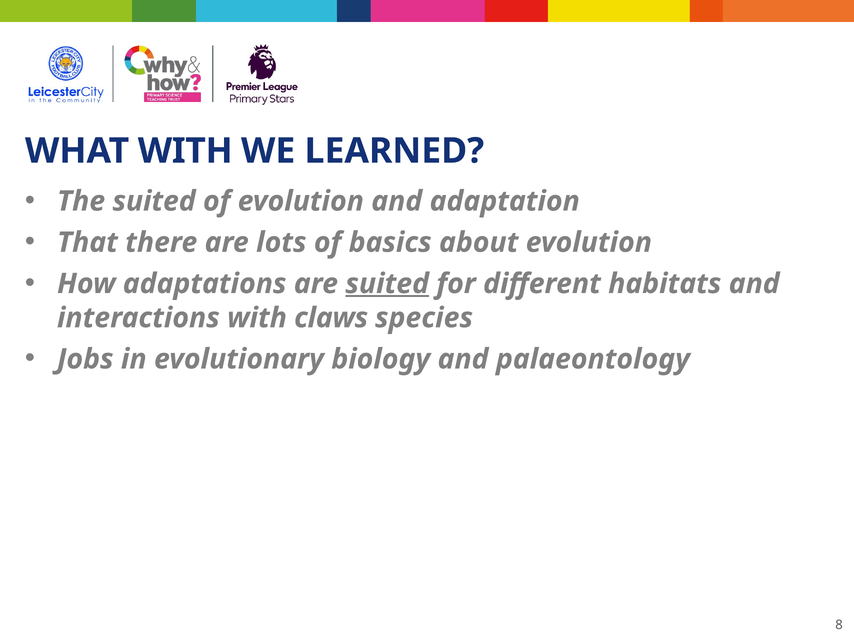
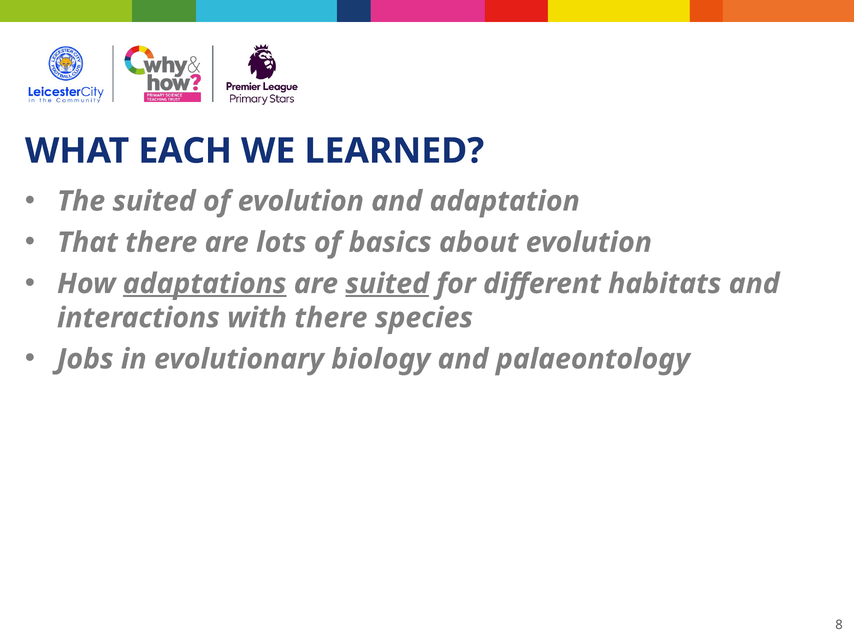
WHAT WITH: WITH -> EACH (185, 151)
adaptations underline: none -> present (205, 284)
with claws: claws -> there (331, 318)
